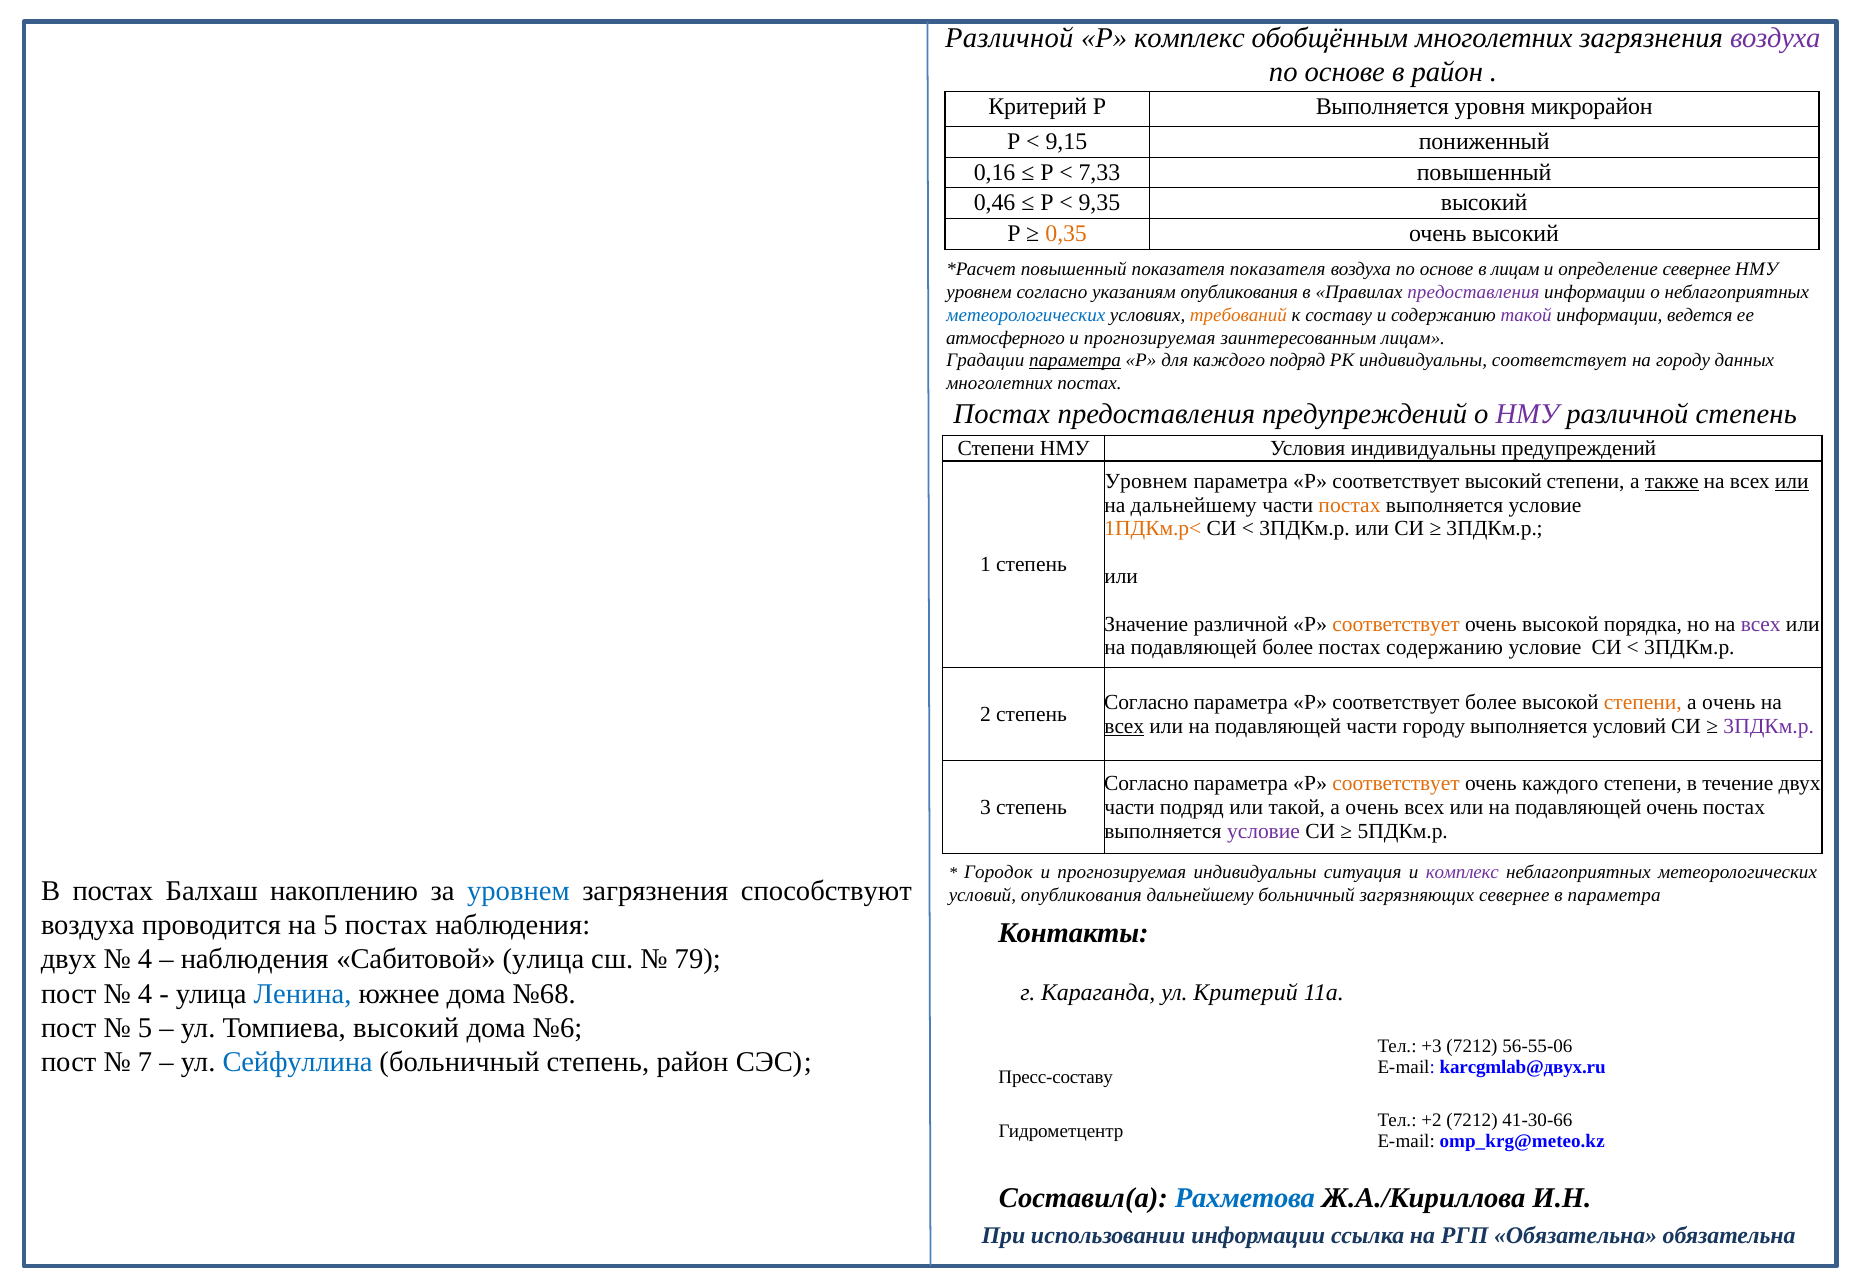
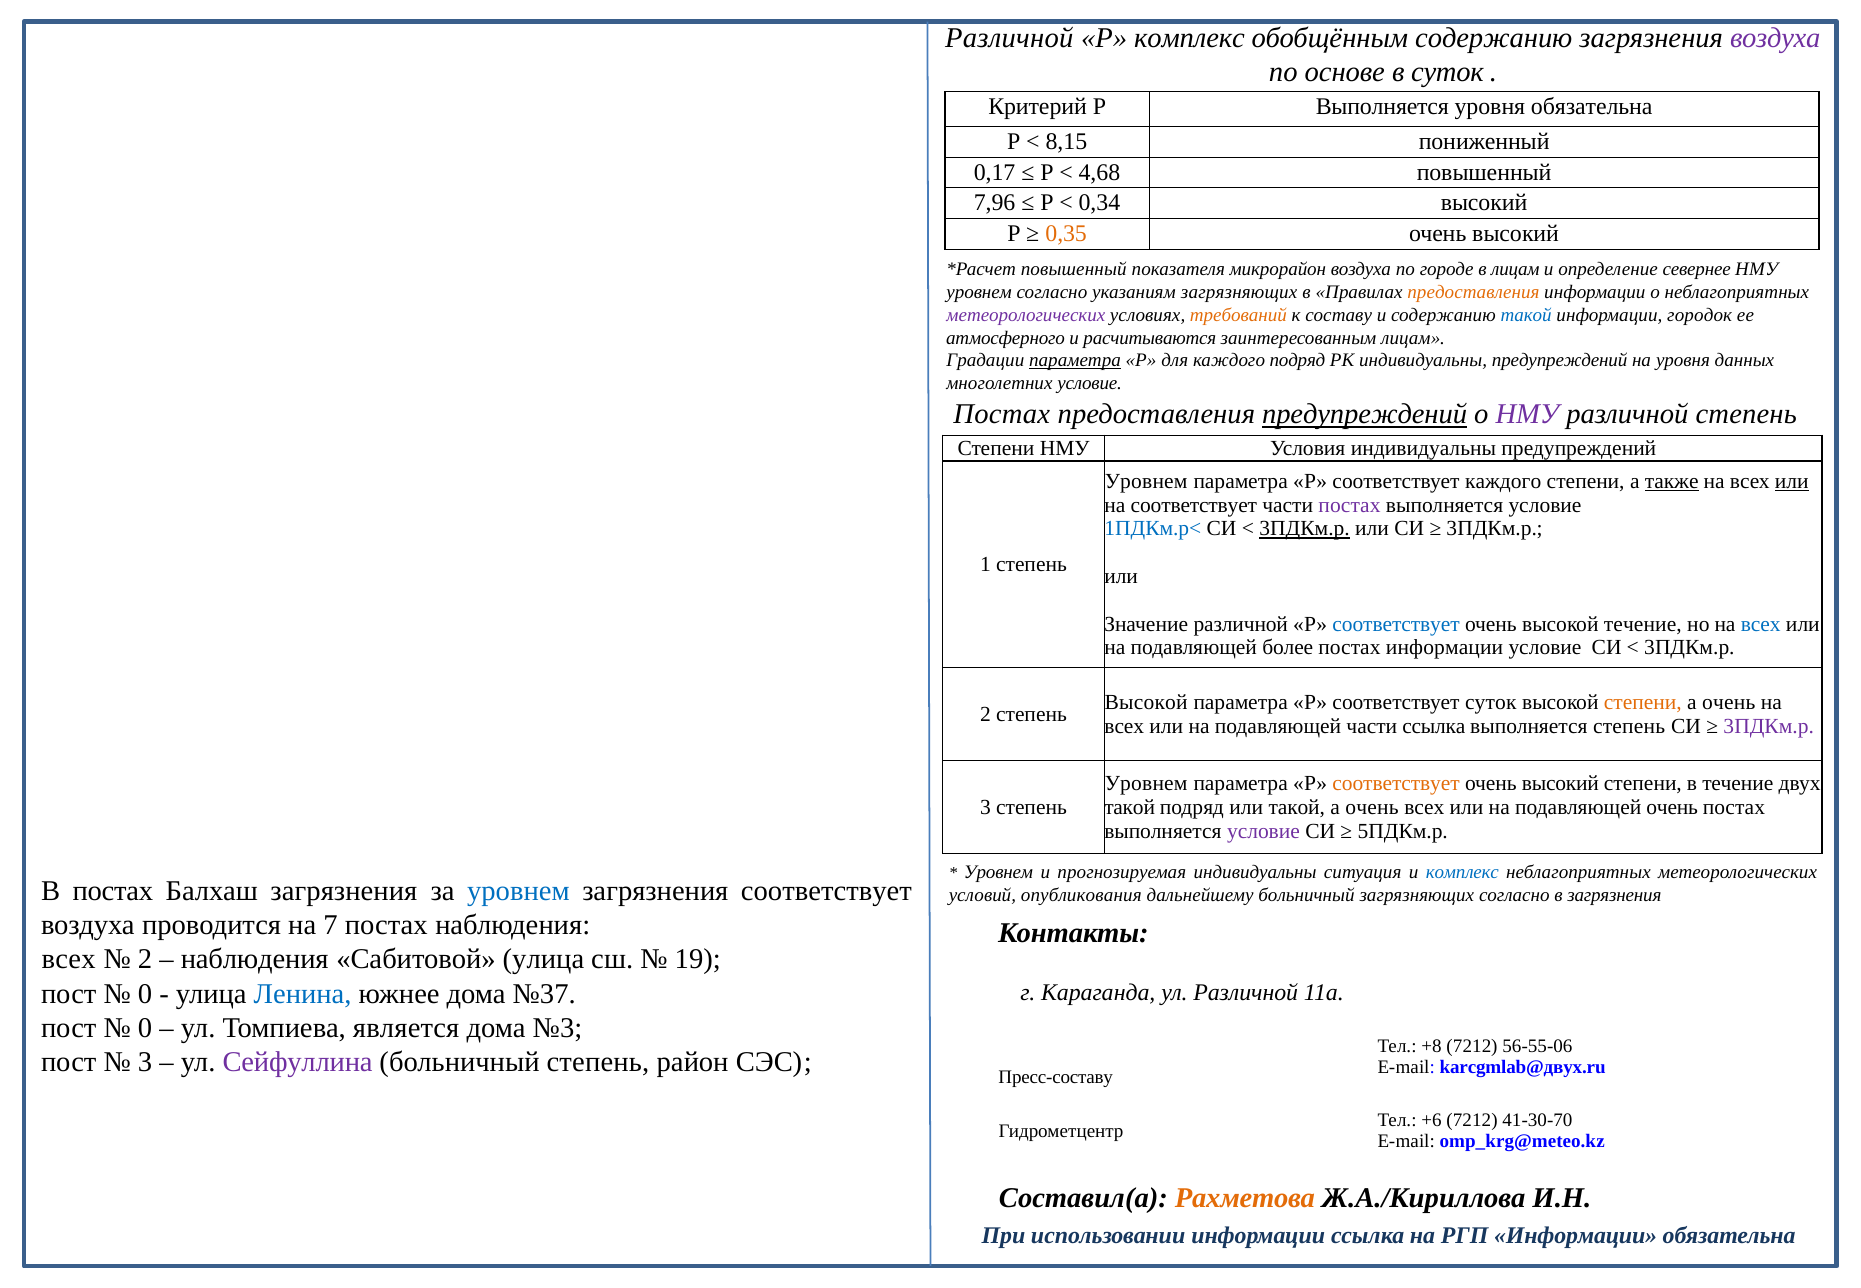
обобщённым многолетних: многолетних -> содержанию (1494, 38)
в район: район -> суток (1447, 72)
уровня микрорайон: микрорайон -> обязательна (1592, 107)
9,15: 9,15 -> 8,15 (1066, 142)
0,16: 0,16 -> 0,17 (995, 172)
7,33: 7,33 -> 4,68 (1099, 172)
0,46: 0,46 -> 7,96 (995, 203)
9,35: 9,35 -> 0,34 (1099, 203)
показателя показателя: показателя -> микрорайон (1278, 269)
основе: основе -> городе (1447, 269)
указаниям опубликования: опубликования -> загрязняющих (1239, 292)
предоставления colour: purple -> orange (1473, 292)
метеорологических colour: blue -> purple (1026, 315)
такой colour: purple -> blue (1526, 315)
ведется: ведется -> городок (1700, 315)
прогнозируемая: прогнозируемая -> расчитываются (1150, 338)
РК индивидуальны соответствует: соответствует -> предупреждений (1560, 361)
на городу: городу -> уровня (1683, 361)
многолетних постах: постах -> условие (1090, 384)
предупреждений underline: none -> present (1365, 415)
соответствует высокий: высокий -> каждого (1503, 481)
на дальнейшему: дальнейшему -> соответствует (1194, 505)
постах colour: orange -> purple (1349, 505)
1ПДКм.р< colour: orange -> blue (1153, 529)
3ПДКм.р underline: none -> present (1305, 529)
соответствует colour: orange -> blue (1396, 624)
высокой порядка: порядка -> течение (1643, 624)
всех colour: purple -> blue (1761, 624)
постах содержанию: содержанию -> информации (1445, 648)
Согласно: Согласно -> Высокой (1146, 703)
соответствует более: более -> суток (1491, 703)
всех underline: present -> none (1124, 726)
части городу: городу -> ссылка (1434, 726)
выполняется условий: условий -> степень (1629, 726)
Согласно: Согласно -> Уровнем (1146, 784)
каждого: каждого -> высокий (1560, 784)
части: части -> такой (1130, 808)
Городок: Городок -> Уровнем (999, 873)
комплекс colour: purple -> blue (1462, 873)
Балхаш накоплению: накоплению -> загрязнения (344, 891)
загрязнения способствуют: способствуют -> соответствует (826, 891)
загрязняющих севернее: севернее -> согласно (1514, 895)
в параметра: параметра -> загрязнения (1614, 895)
на 5: 5 -> 7 (331, 925)
двух: двух -> всех (69, 960)
4: 4 -> 2 (145, 960)
79: 79 -> 19 (698, 960)
4: 4 -> 0 (145, 994)
№68: №68 -> №37 (544, 994)
ул Критерий: Критерий -> Различной (1246, 993)
5: 5 -> 0 (145, 1028)
Томпиева высокий: высокий -> является (406, 1028)
№6: №6 -> №3 (557, 1028)
+3: +3 -> +8 (1431, 1046)
7: 7 -> 3 (145, 1063)
Сейфуллина colour: blue -> purple (298, 1063)
+2: +2 -> +6 (1431, 1121)
41-30-66: 41-30-66 -> 41-30-70 (1537, 1121)
Рахметова colour: blue -> orange (1245, 1198)
РГП Обязательна: Обязательна -> Информации (1576, 1236)
